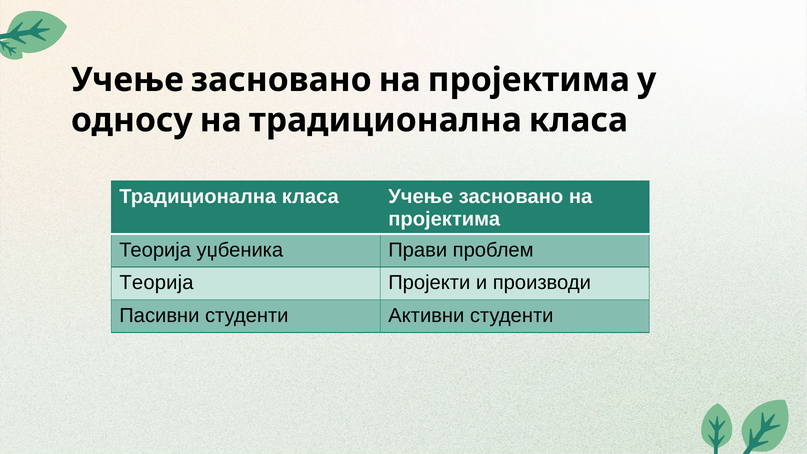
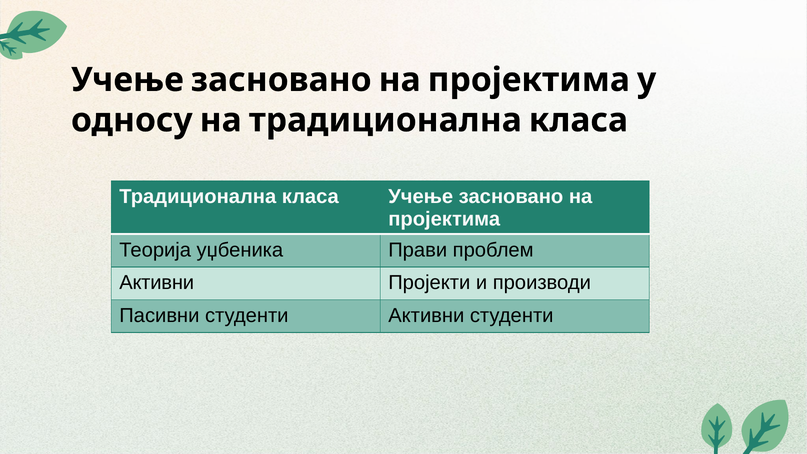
Теорија: Теорија -> Активни (157, 283)
